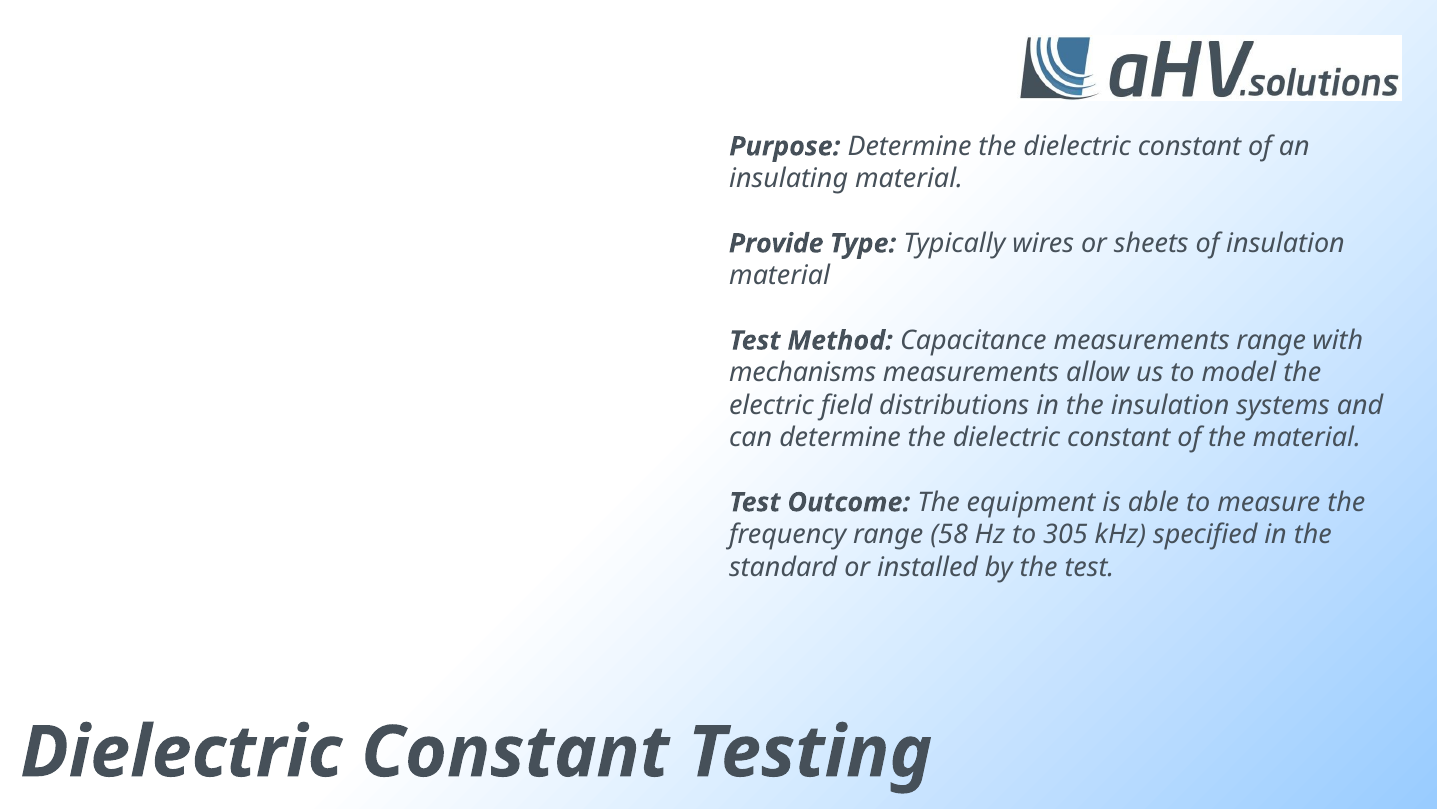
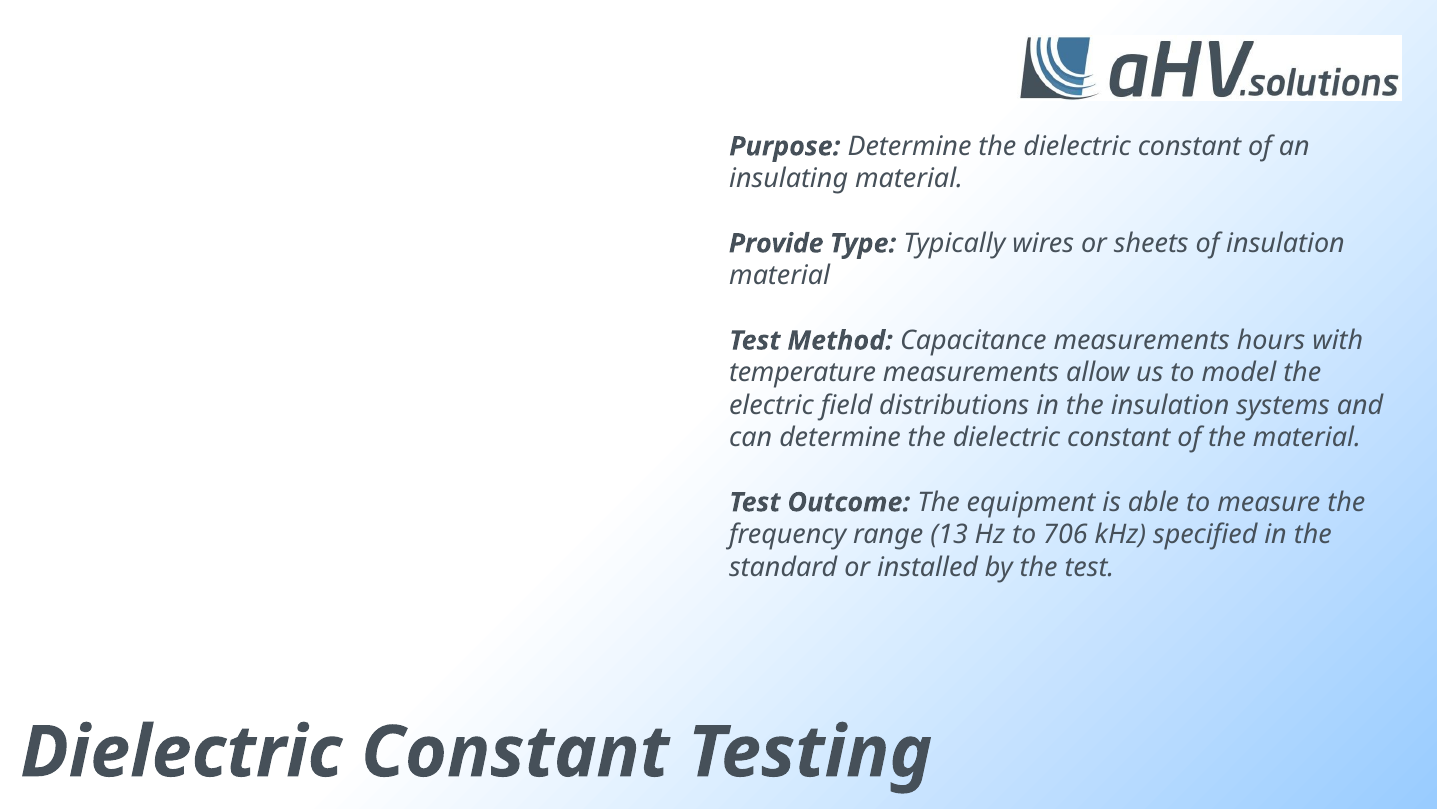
measurements range: range -> hours (1271, 340)
mechanisms: mechanisms -> temperature (803, 373)
58: 58 -> 13 (949, 534)
305: 305 -> 706 (1065, 534)
